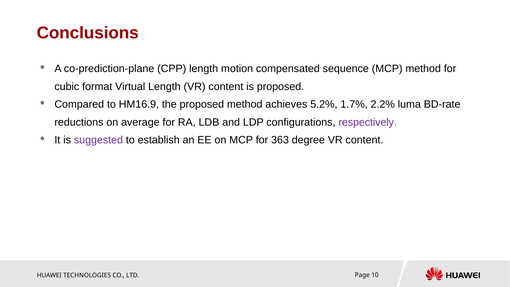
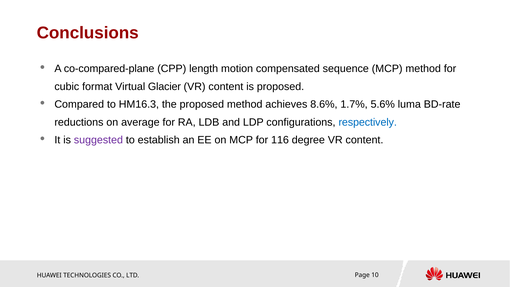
co-prediction-plane: co-prediction-plane -> co-compared-plane (109, 69)
Virtual Length: Length -> Glacier (164, 87)
HM16.9: HM16.9 -> HM16.3 (139, 104)
5.2%: 5.2% -> 8.6% (324, 104)
2.2%: 2.2% -> 5.6% (383, 104)
respectively colour: purple -> blue (368, 122)
363: 363 -> 116 (280, 140)
